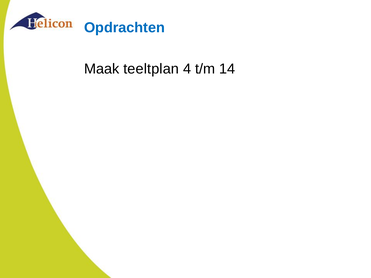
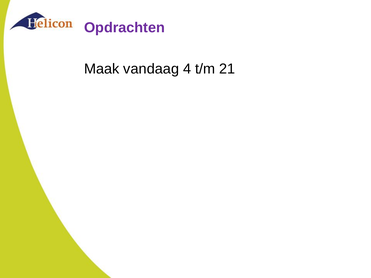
Opdrachten colour: blue -> purple (124, 28)
teeltplan: teeltplan -> vandaag (151, 69)
14: 14 -> 21 (227, 69)
